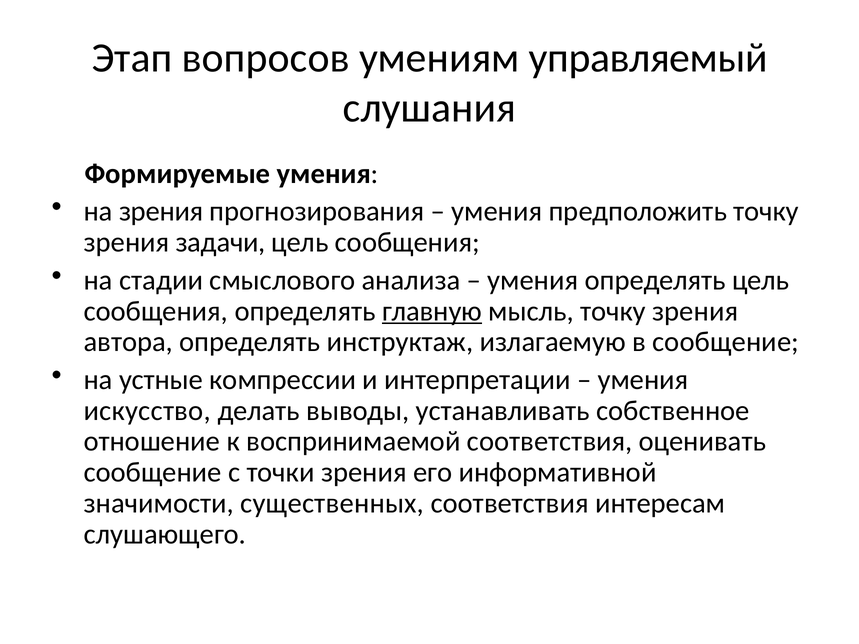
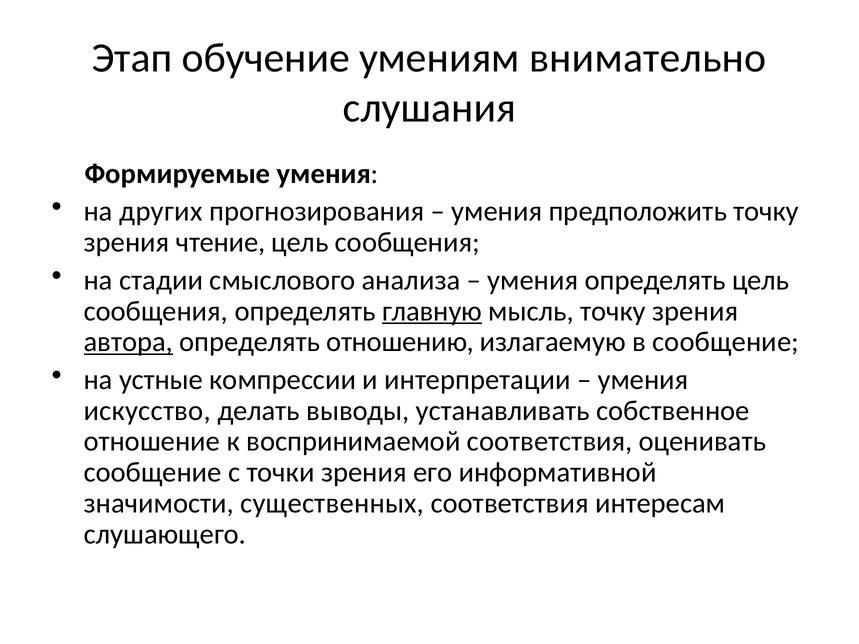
вопросов: вопросов -> обучение (266, 58)
управляемый: управляемый -> внимательно (648, 58)
на зрения: зрения -> других (161, 212)
задачи: задачи -> чтение (221, 242)
автора underline: none -> present (128, 342)
инструктаж: инструктаж -> отношению (400, 342)
